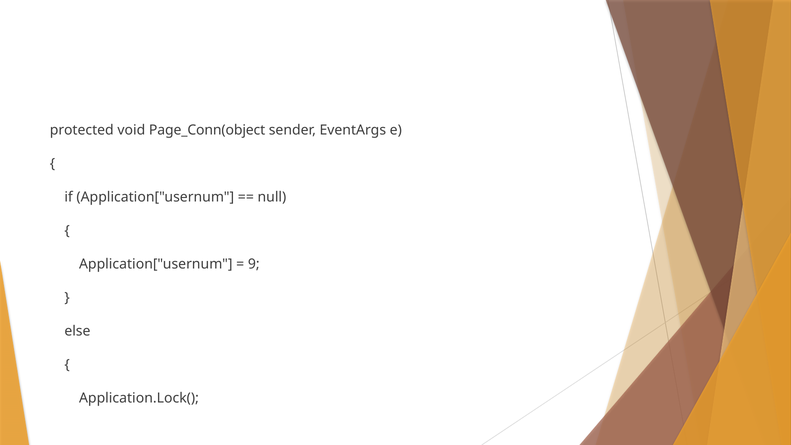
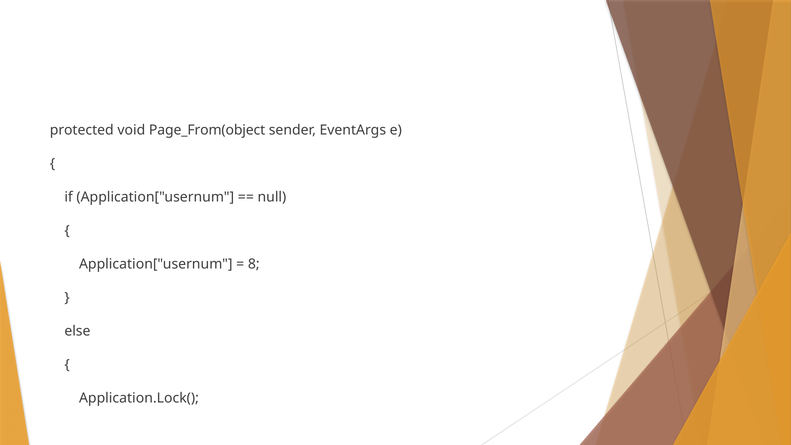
Page_Conn(object: Page_Conn(object -> Page_From(object (207, 130)
9: 9 -> 8 (254, 264)
